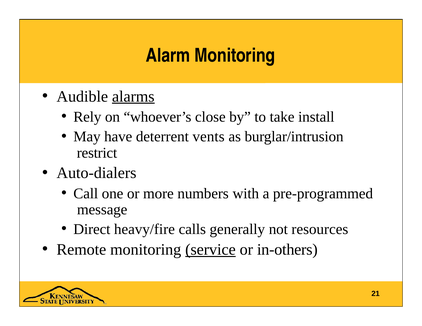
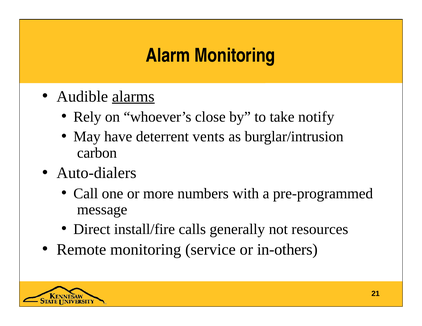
install: install -> notify (316, 117)
restrict: restrict -> carbon (97, 153)
heavy/fire: heavy/fire -> install/fire (145, 229)
service underline: present -> none (210, 250)
